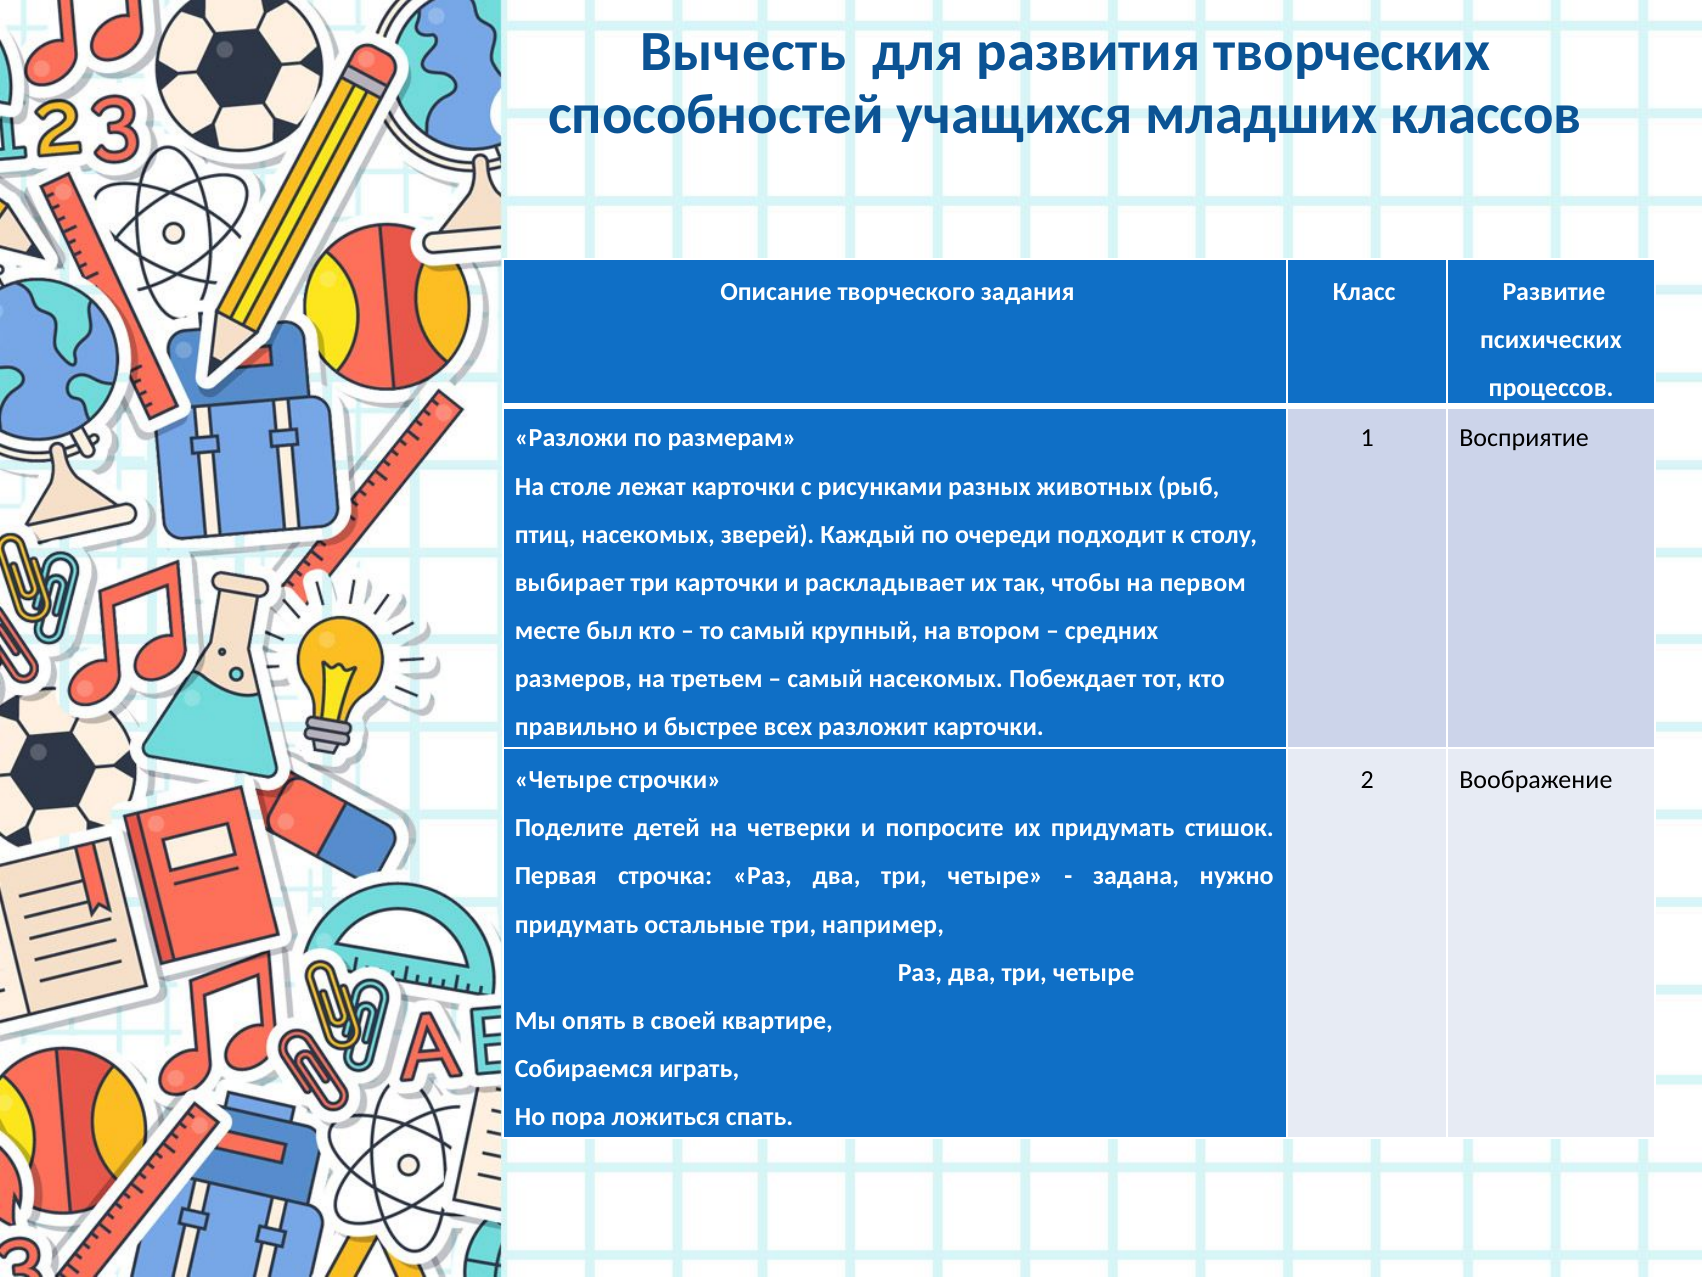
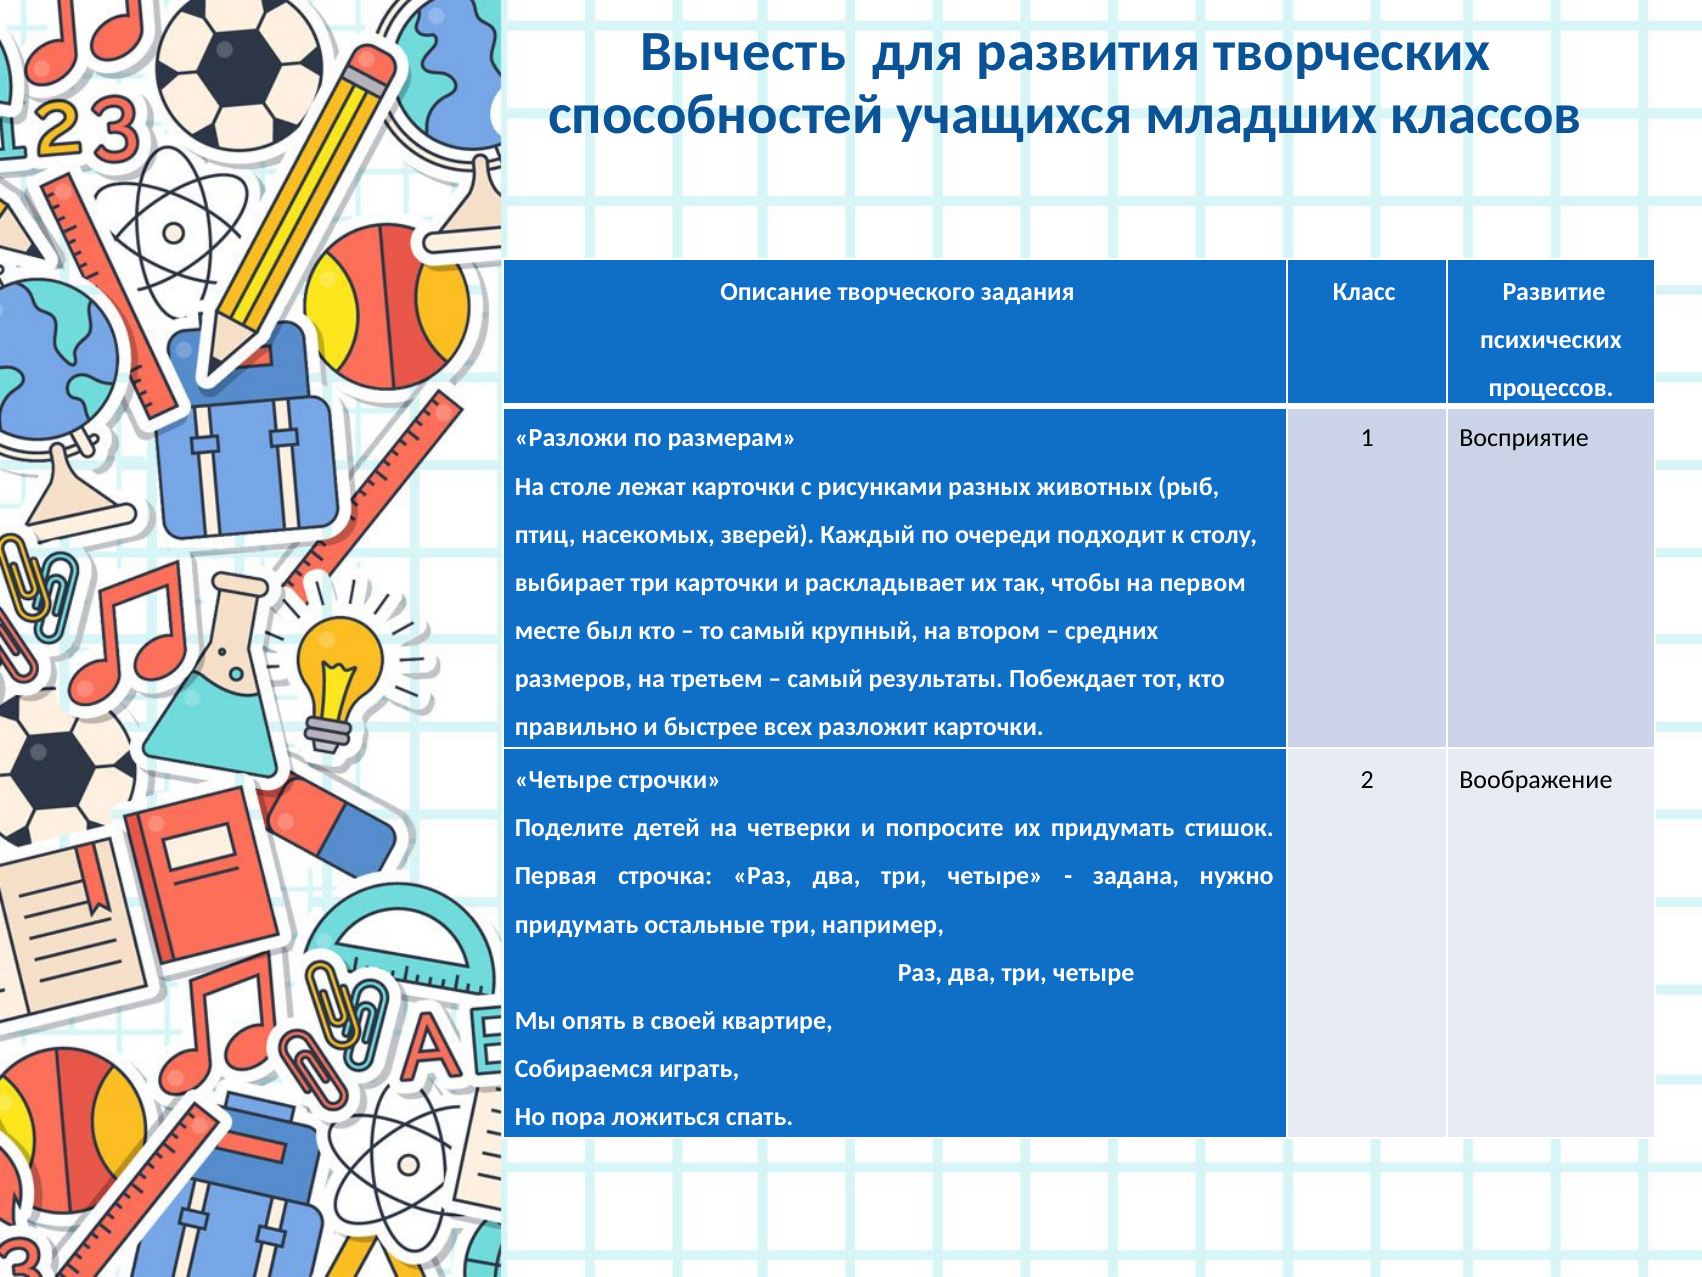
самый насекомых: насекомых -> результаты (936, 679)
